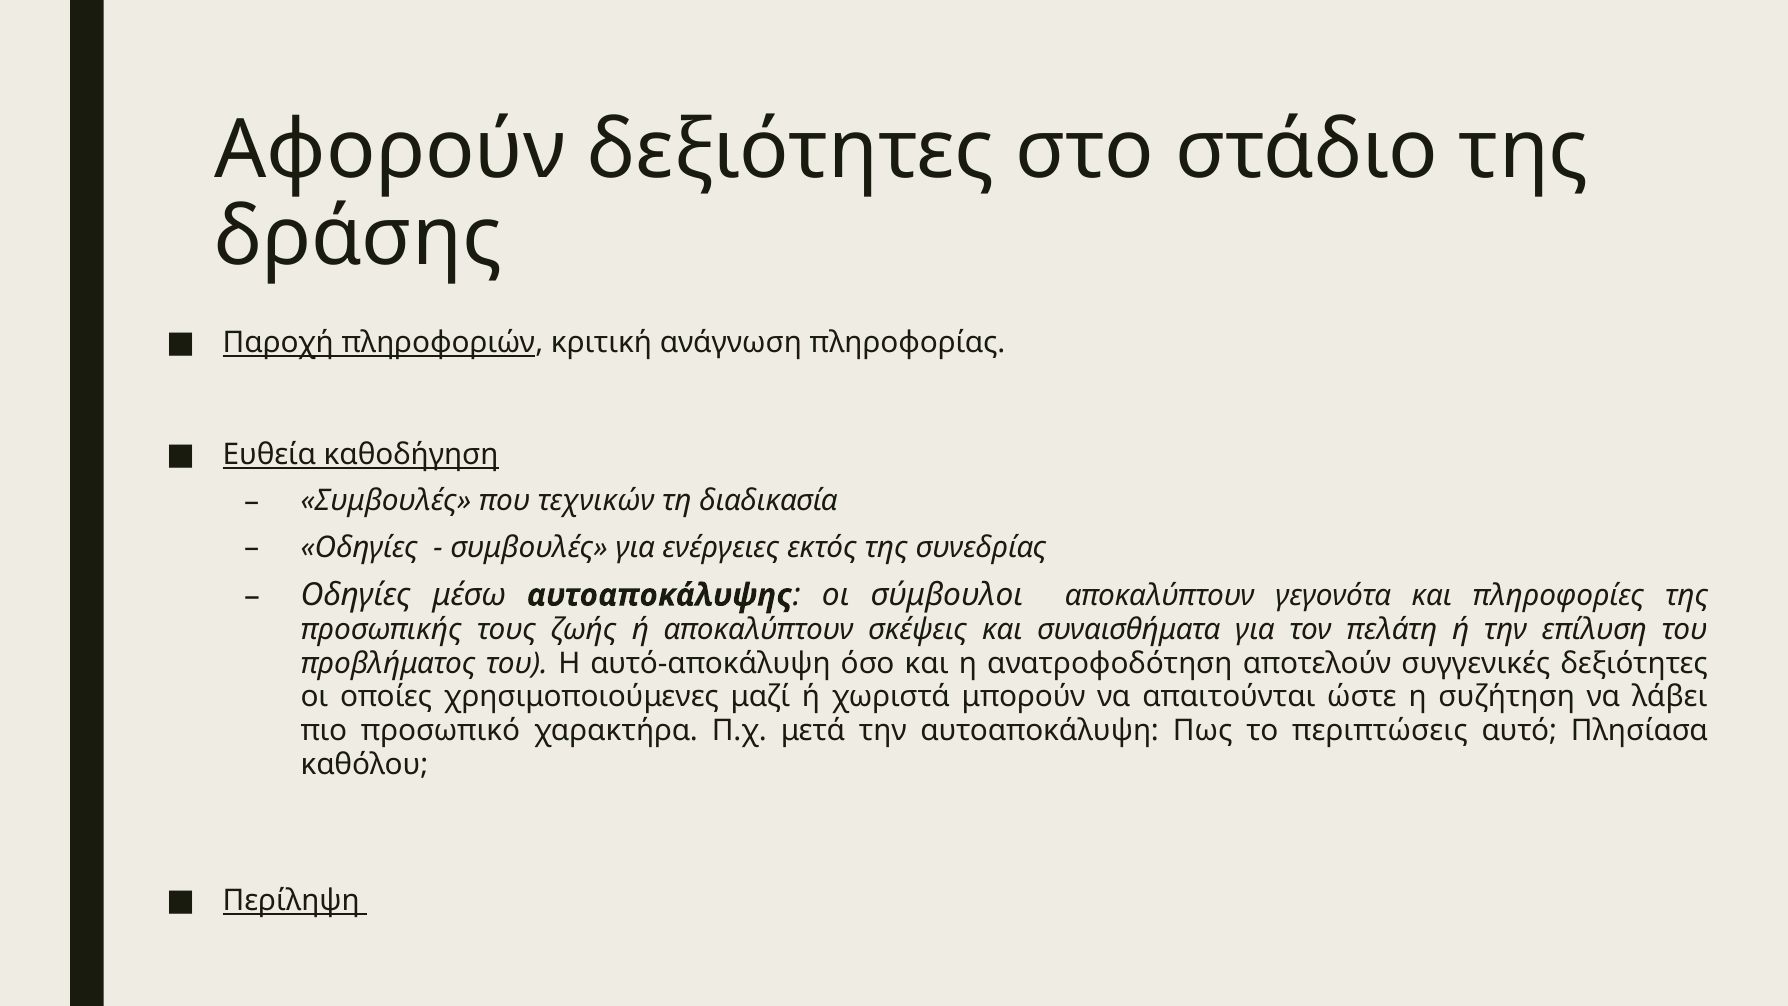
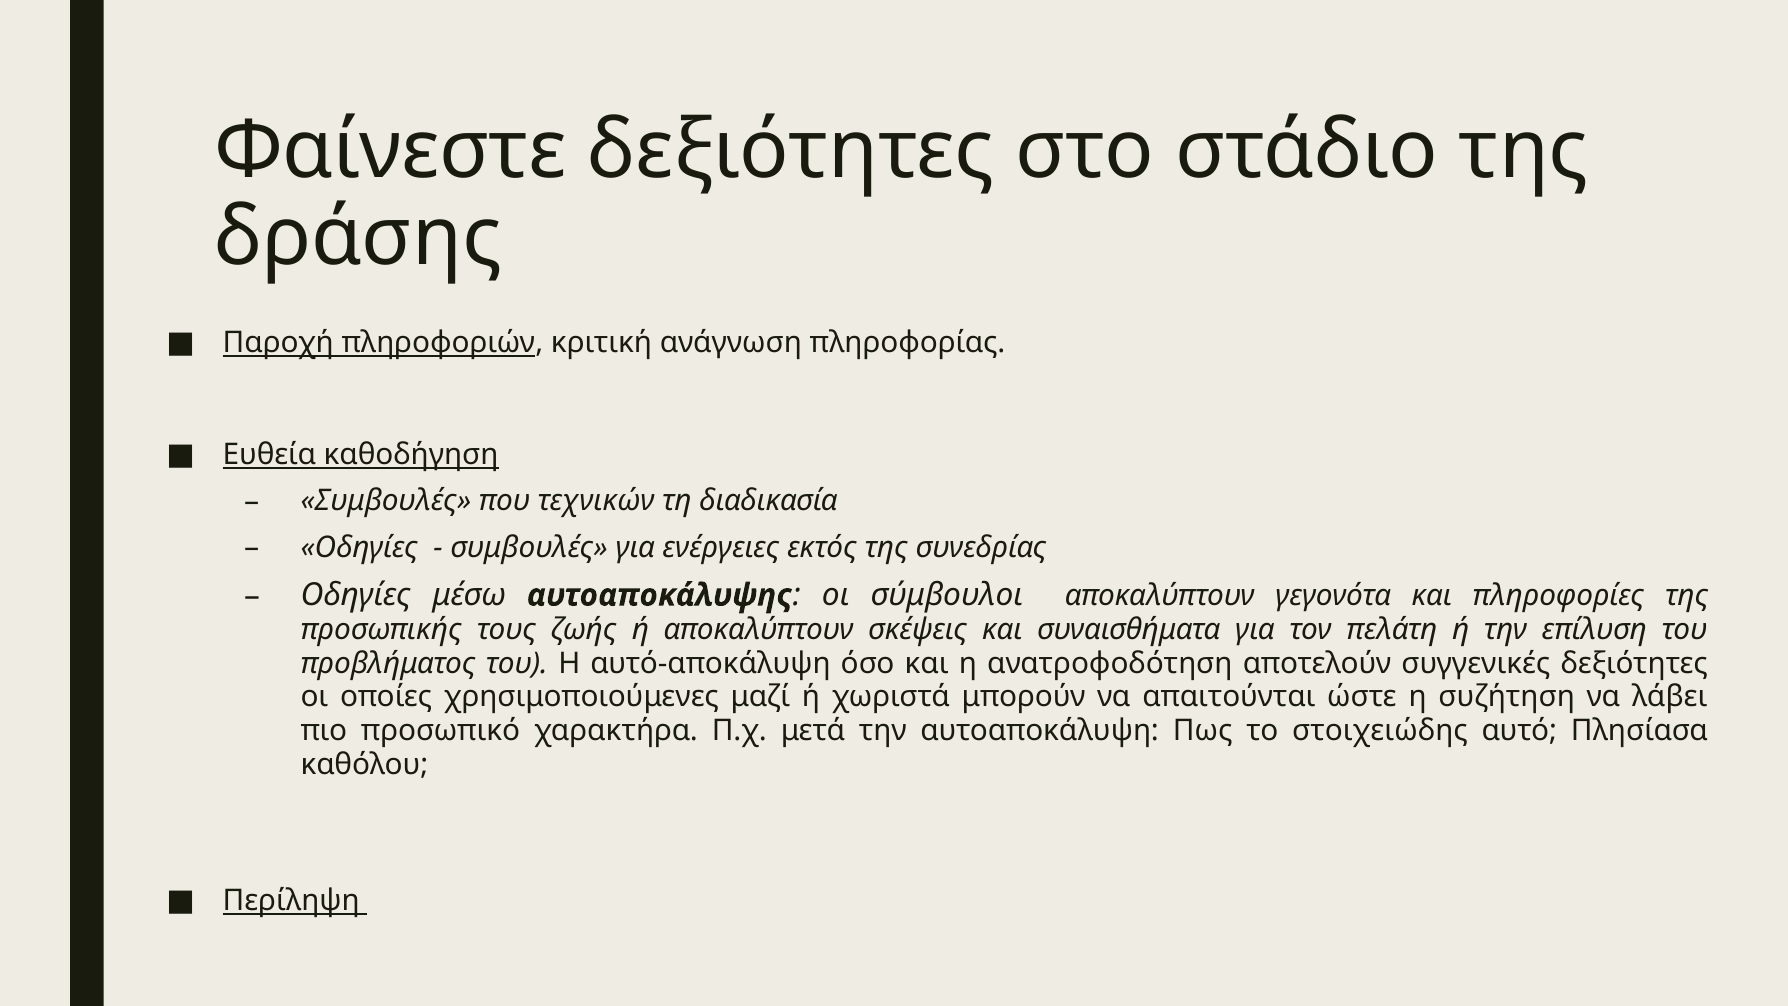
Αφορούν: Αφορούν -> Φαίνεστε (391, 150)
περιπτώσεις: περιπτώσεις -> στοιχειώδης (1380, 731)
